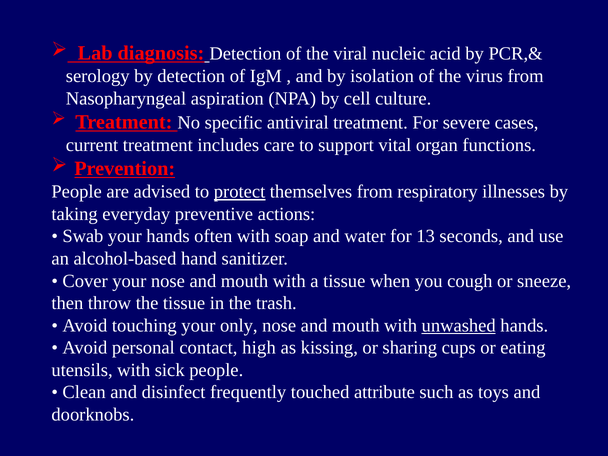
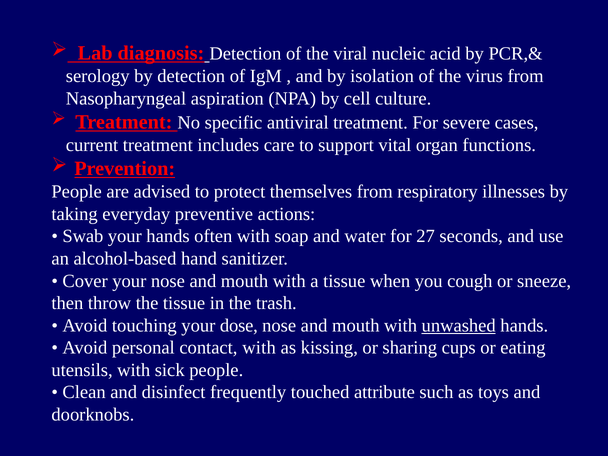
protect underline: present -> none (240, 192)
13: 13 -> 27 (426, 236)
only: only -> dose (239, 325)
contact high: high -> with (259, 348)
